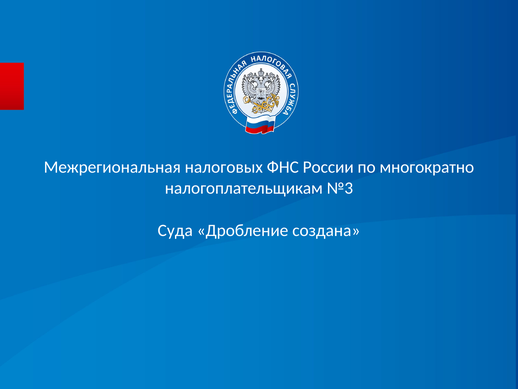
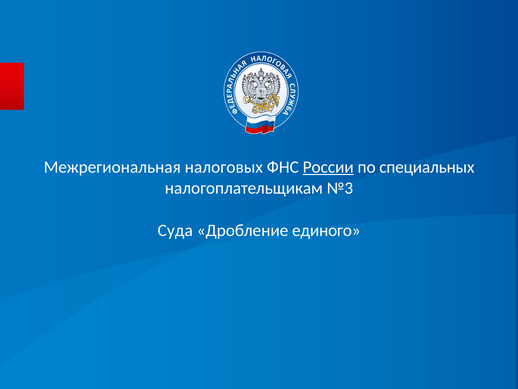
России underline: none -> present (328, 167)
многократно: многократно -> специальных (427, 167)
создана: создана -> единого (326, 230)
